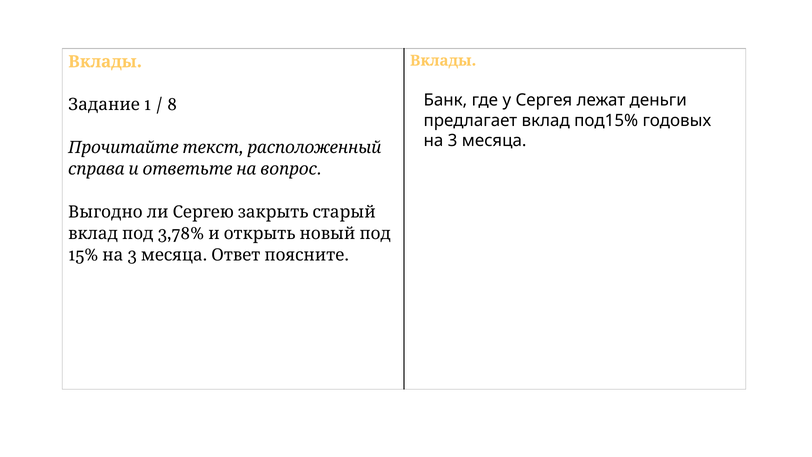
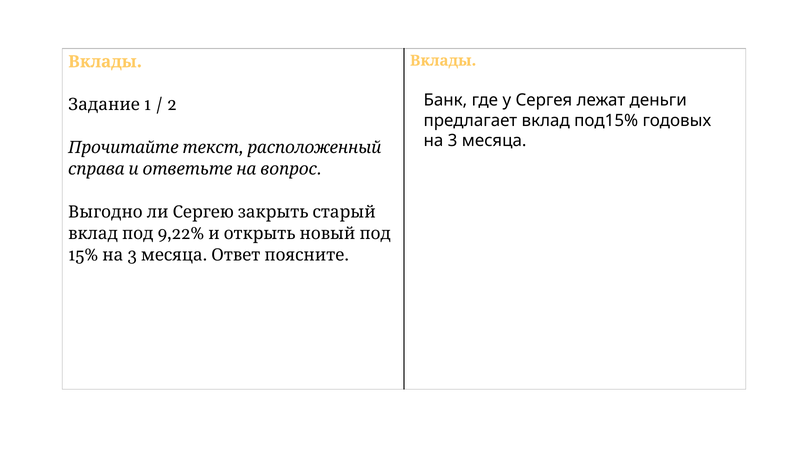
8: 8 -> 2 (172, 105)
3,78%: 3,78% -> 9,22% (181, 234)
